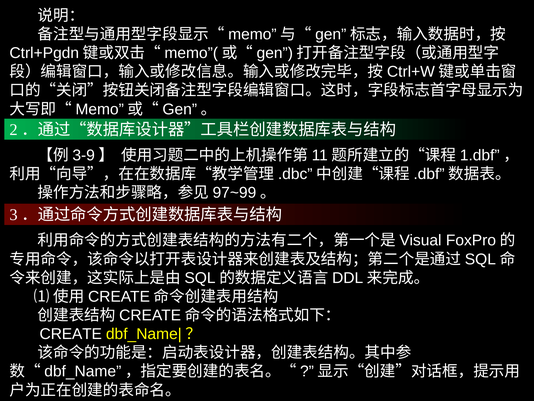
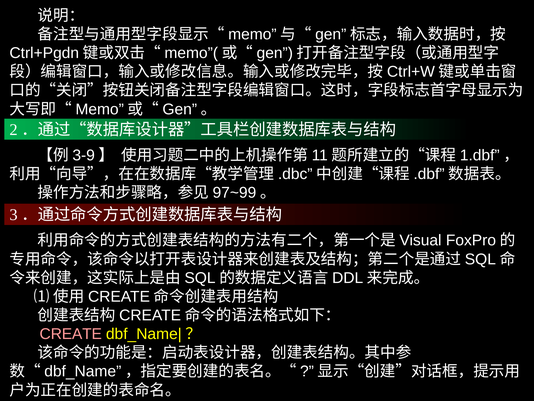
CREATE colour: white -> pink (71, 334)
